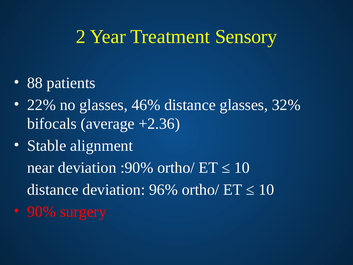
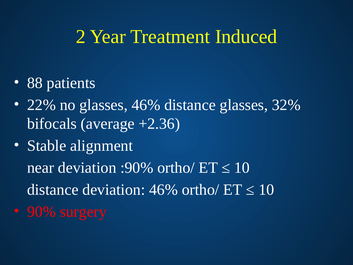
Sensory: Sensory -> Induced (246, 37)
deviation 96%: 96% -> 46% (163, 190)
